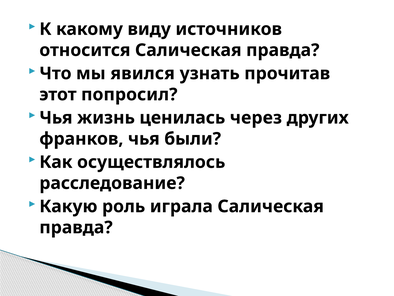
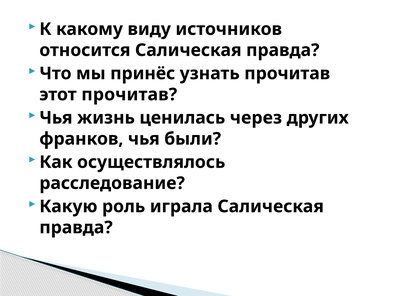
явился: явился -> принёс (143, 73)
этот попросил: попросил -> прочитав (129, 94)
